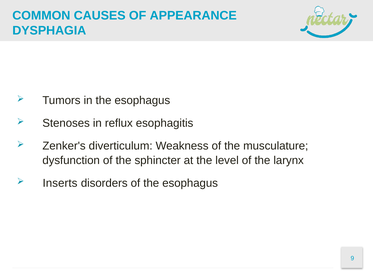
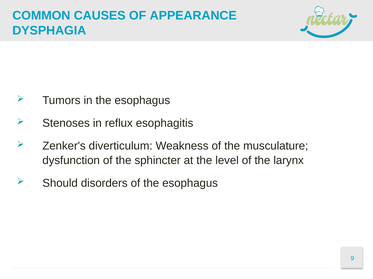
Inserts: Inserts -> Should (60, 184)
